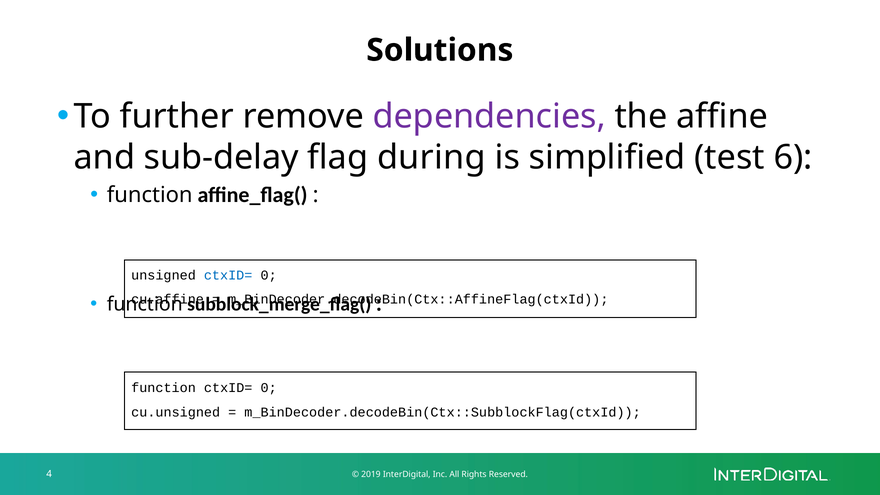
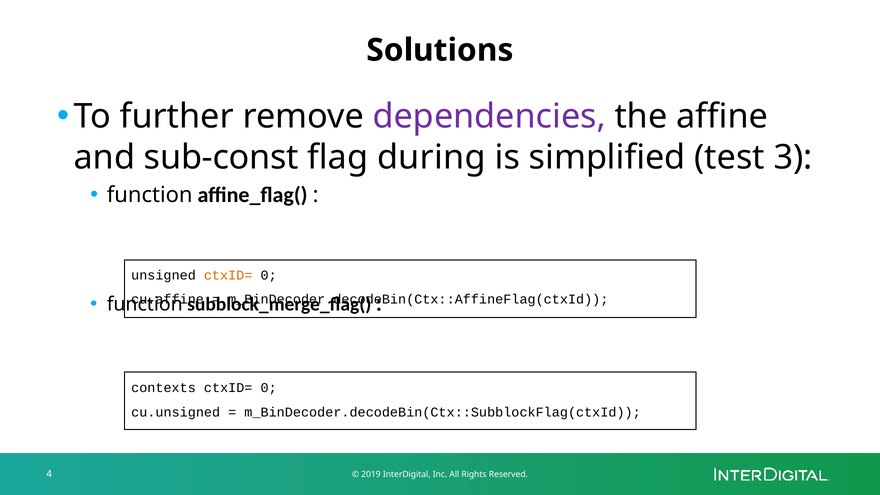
sub-delay: sub-delay -> sub-const (221, 158)
6: 6 -> 3 (793, 158)
ctxID= colour: blue -> orange (228, 276)
function: function -> contexts (164, 388)
